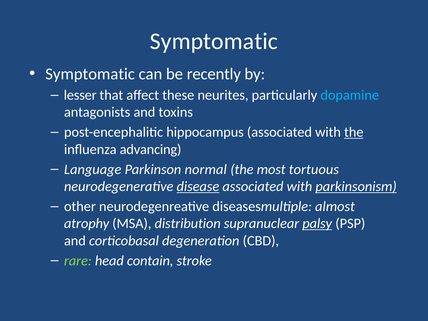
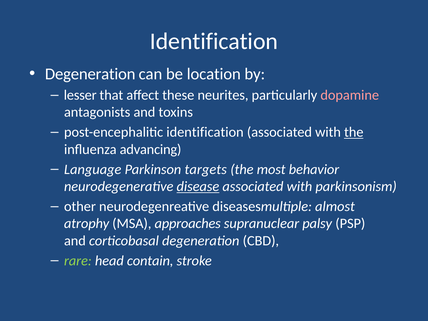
Symptomatic: Symptomatic -> Identification (214, 41)
Symptomatic: Symptomatic -> Degeneration (90, 74)
recently: recently -> location (214, 74)
dopamine colour: light blue -> pink (350, 95)
post-encephalitic hippocampus: hippocampus -> identification (205, 132)
normal: normal -> targets (206, 169)
tortuous: tortuous -> behavior (314, 169)
parkinsonism underline: present -> none (356, 186)
distribution: distribution -> approaches (188, 224)
palsy underline: present -> none (317, 224)
